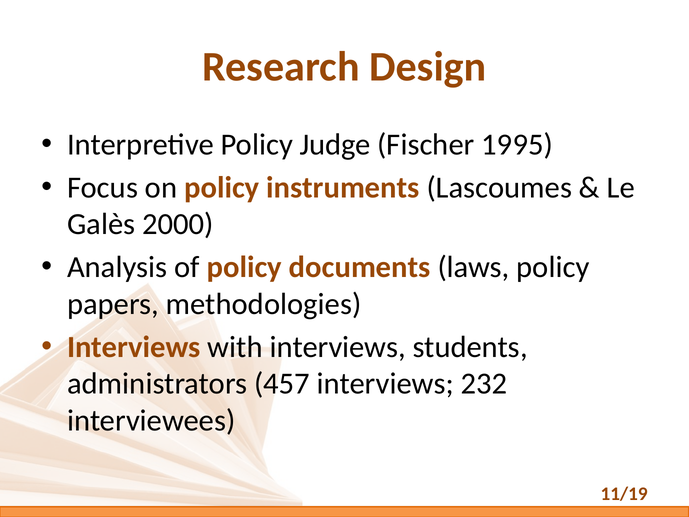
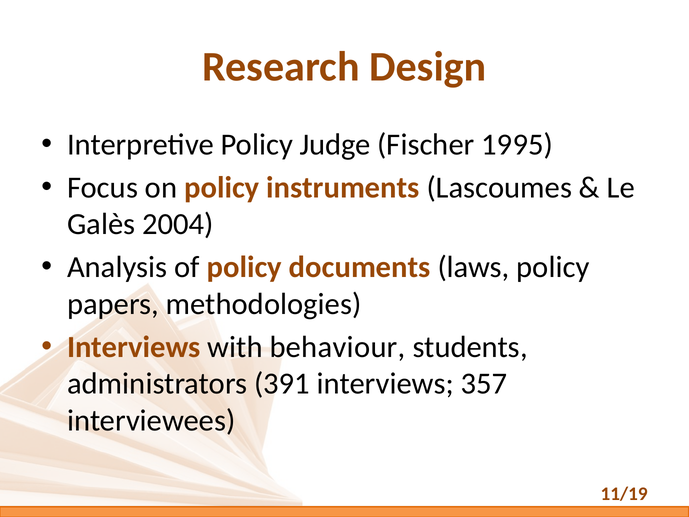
2000: 2000 -> 2004 (178, 224)
with interviews: interviews -> behaviour (338, 347)
457: 457 -> 391 (282, 384)
232: 232 -> 357 (484, 384)
